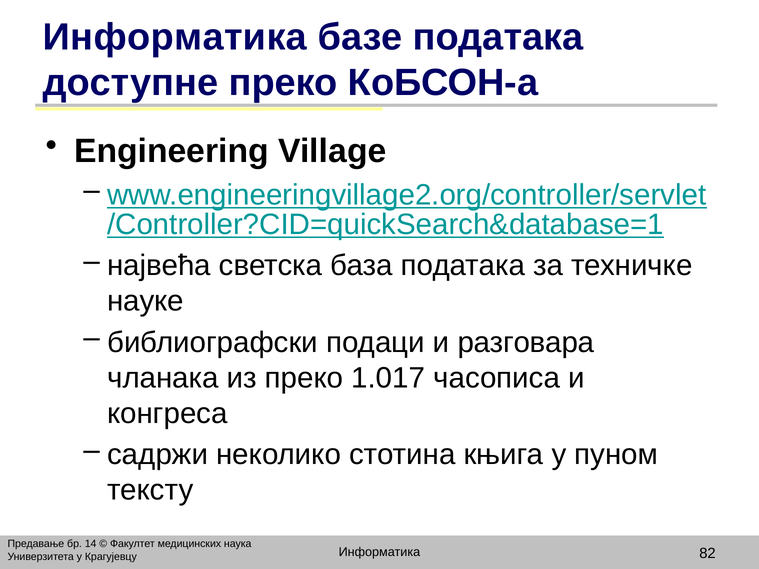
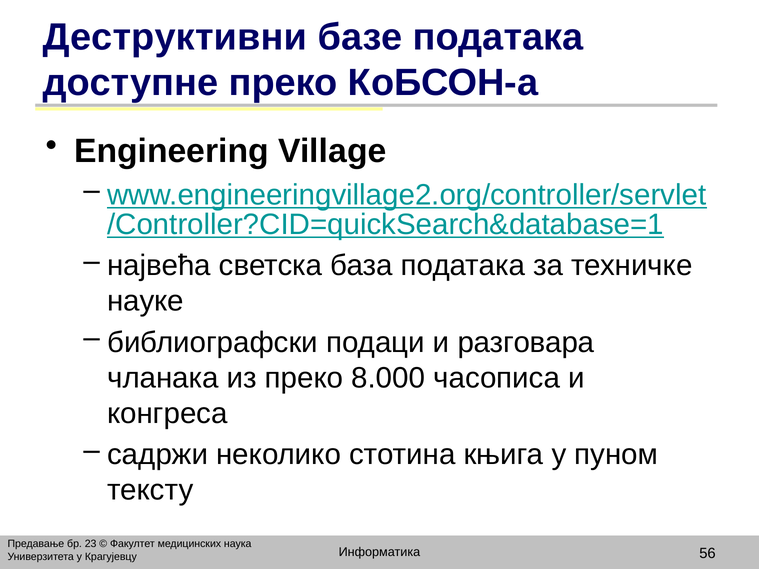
Информатика: Информатика -> Деструктивни (175, 37)
1.017: 1.017 -> 8.000 (388, 378)
14: 14 -> 23 (91, 544)
82: 82 -> 56 (707, 554)
